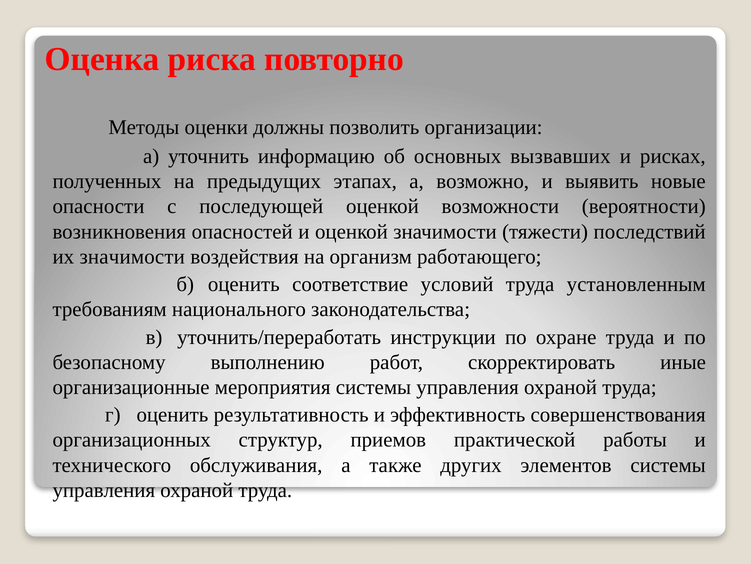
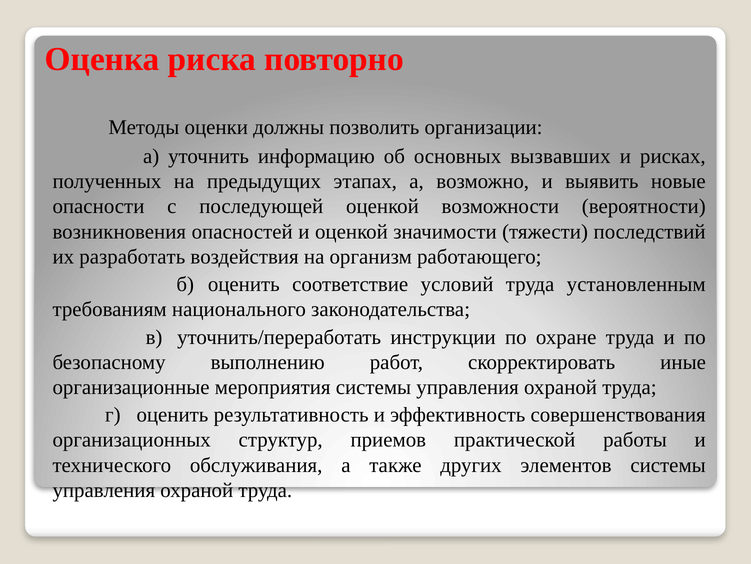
их значимости: значимости -> разработать (132, 256)
